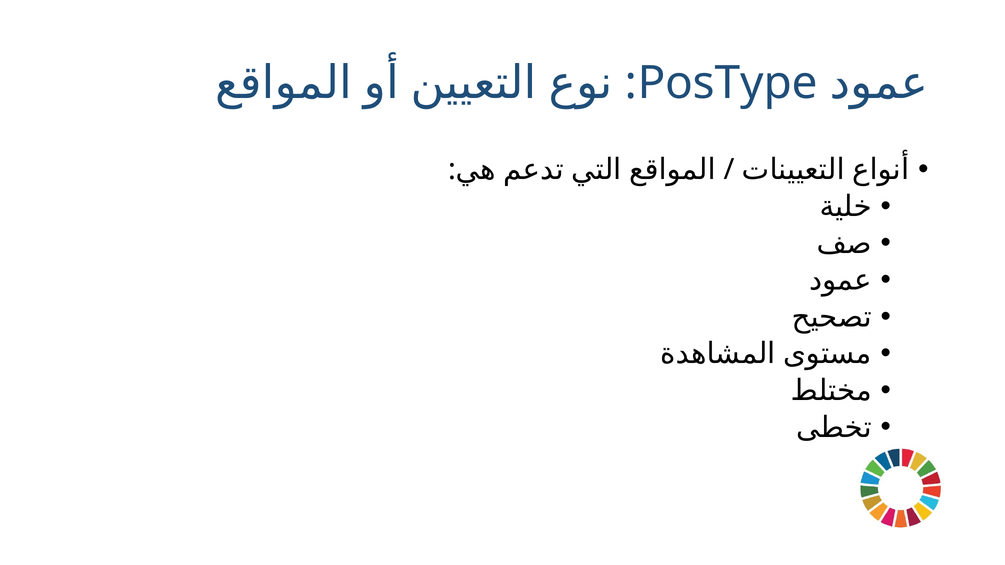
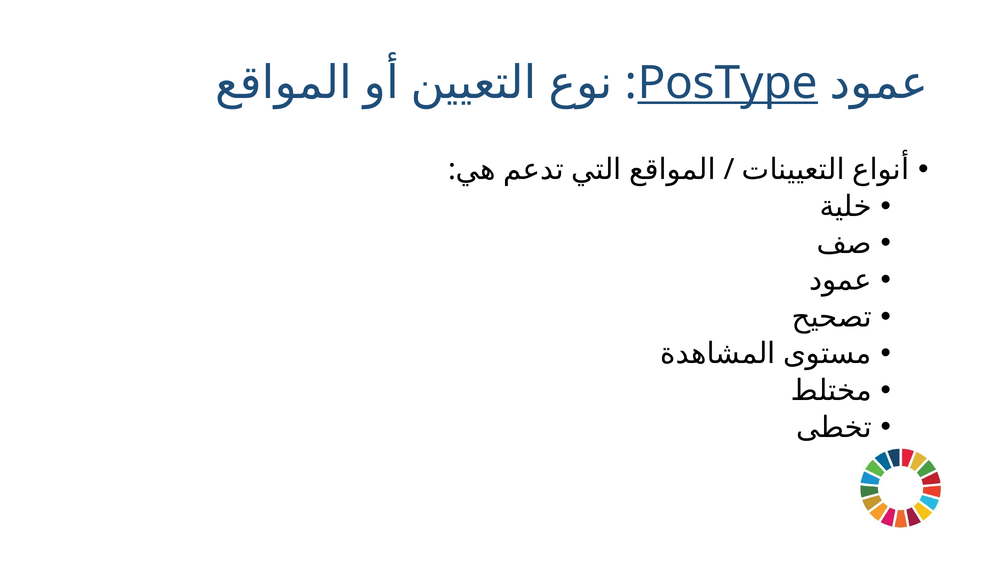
PosType underline: none -> present (728, 83)
